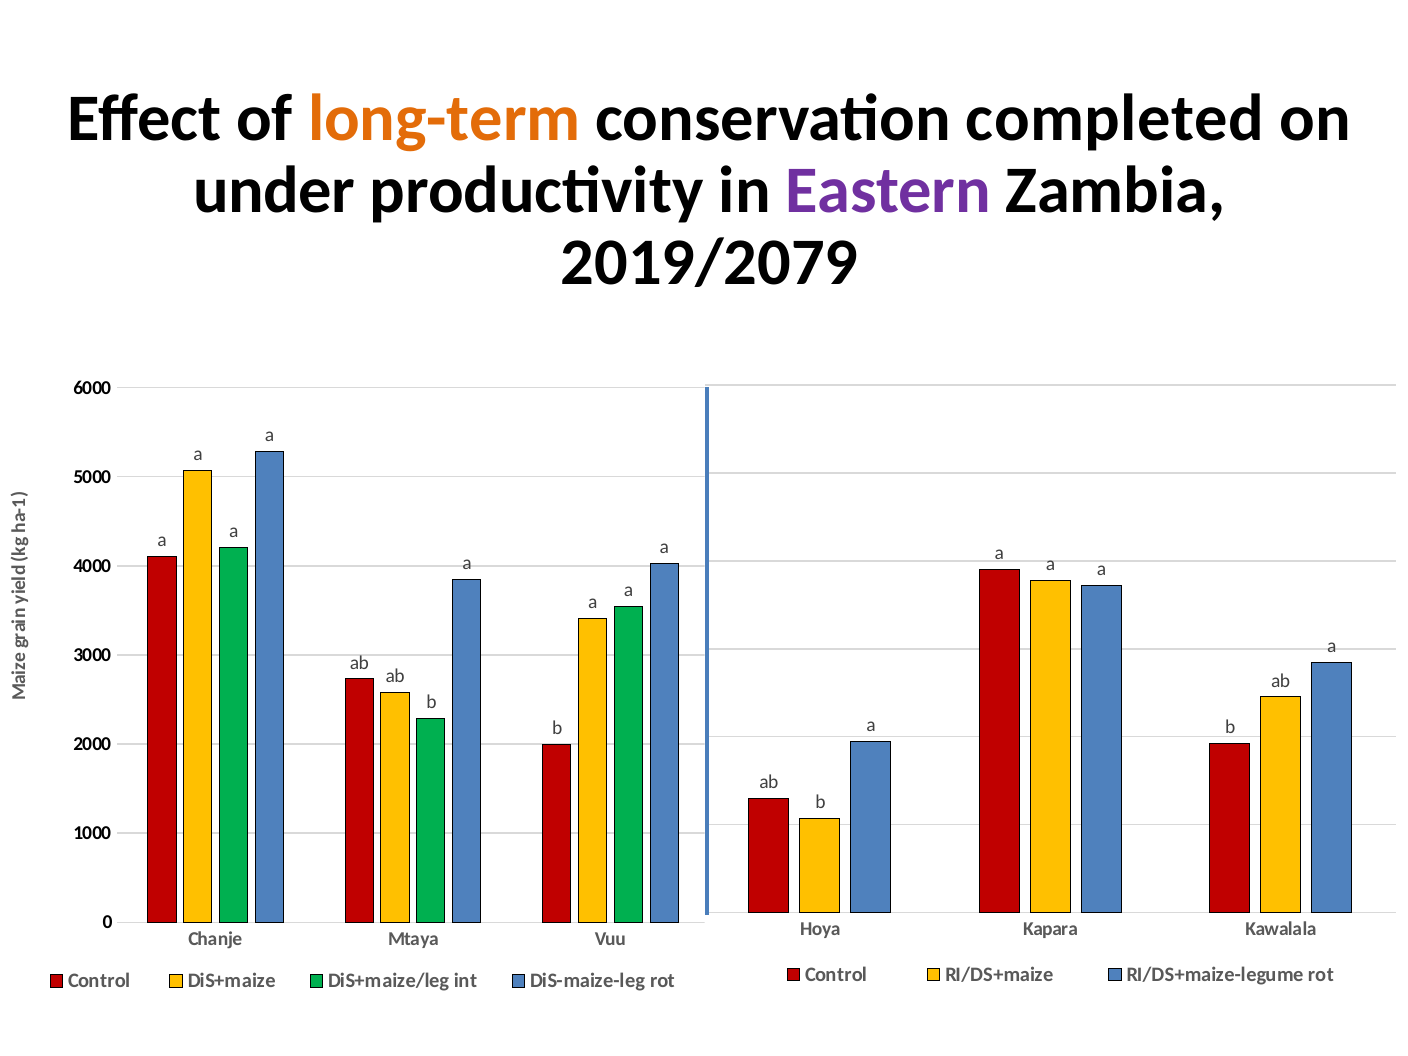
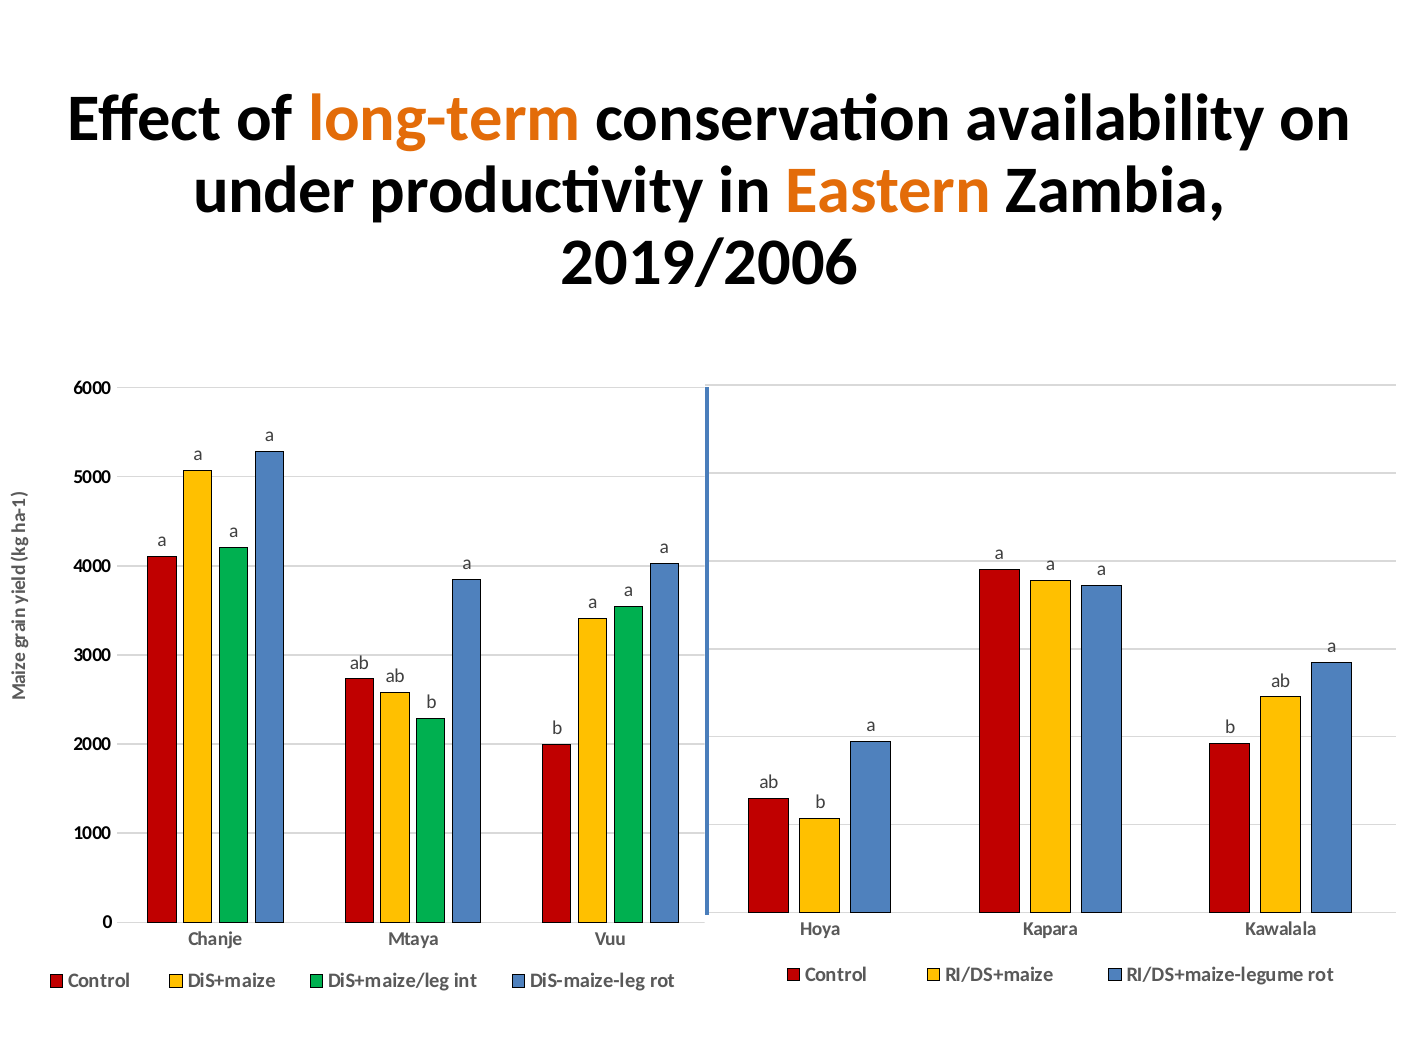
completed: completed -> availability (1115, 119)
Eastern colour: purple -> orange (888, 191)
2019/2079: 2019/2079 -> 2019/2006 (710, 262)
